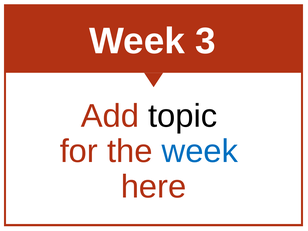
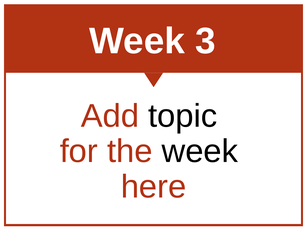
week colour: blue -> black (200, 151)
